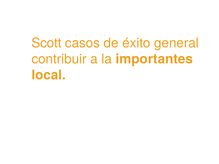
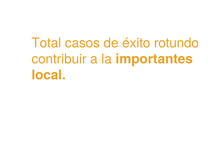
Scott: Scott -> Total (46, 43)
general: general -> rotundo (177, 43)
